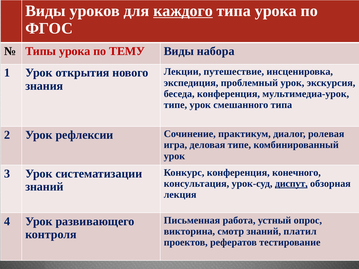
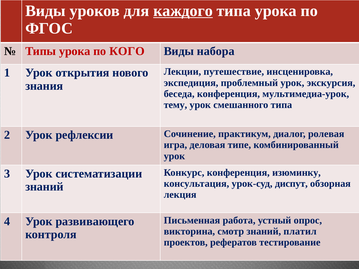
ТЕМУ: ТЕМУ -> КОГО (127, 51)
типе: типе -> тему (175, 105)
конечного: конечного -> изюминку (296, 173)
диспут underline: present -> none (291, 184)
